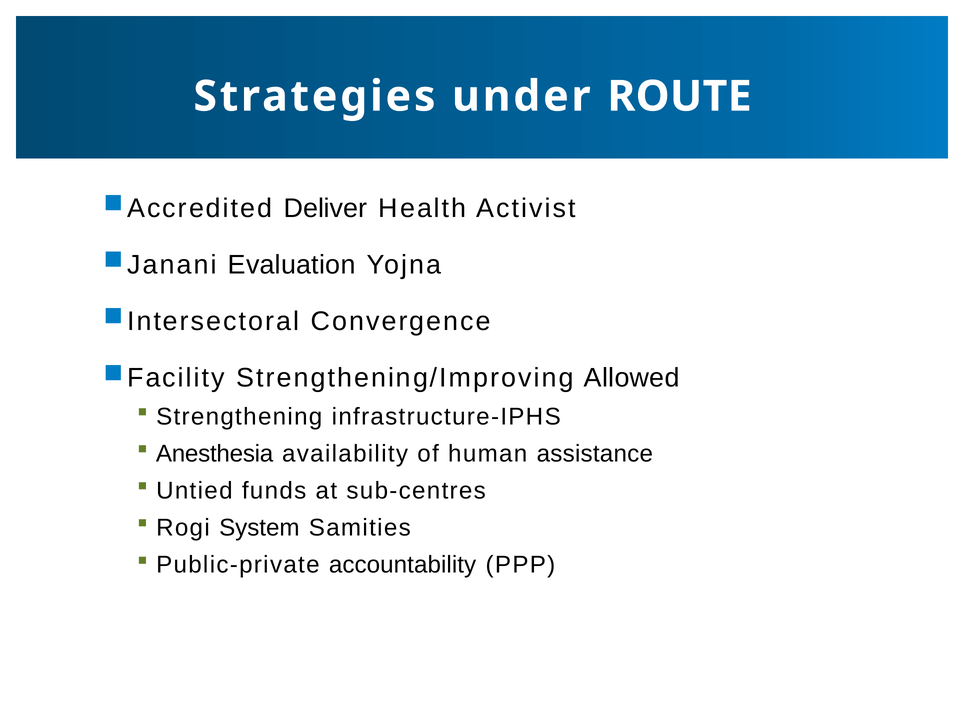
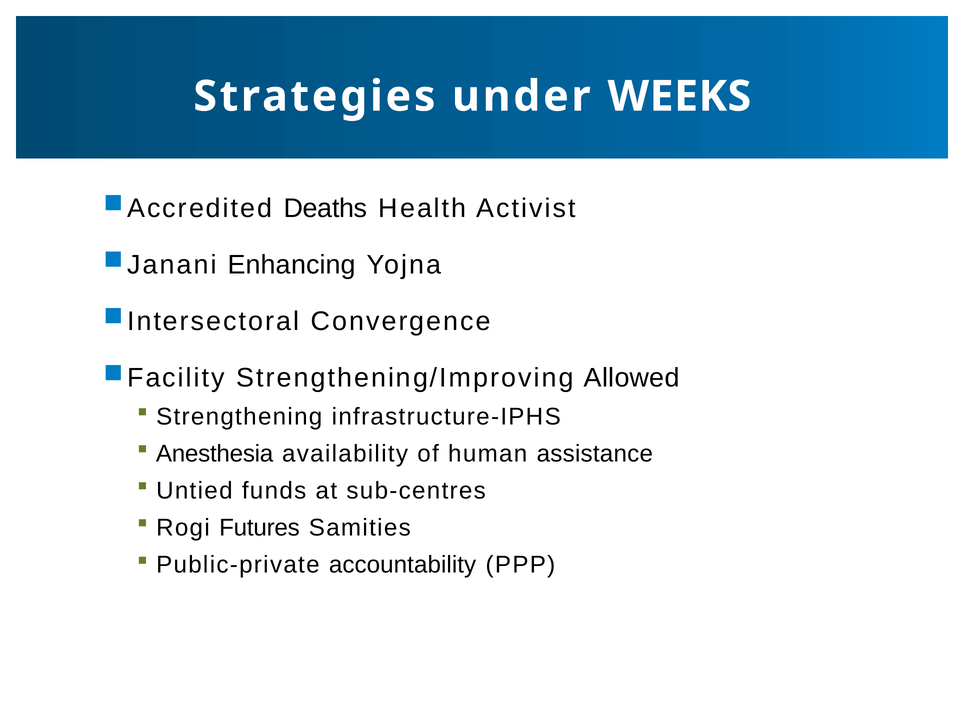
ROUTE: ROUTE -> WEEKS (679, 96)
Deliver: Deliver -> Deaths (326, 208)
Evaluation: Evaluation -> Enhancing (292, 265)
System: System -> Futures (259, 527)
